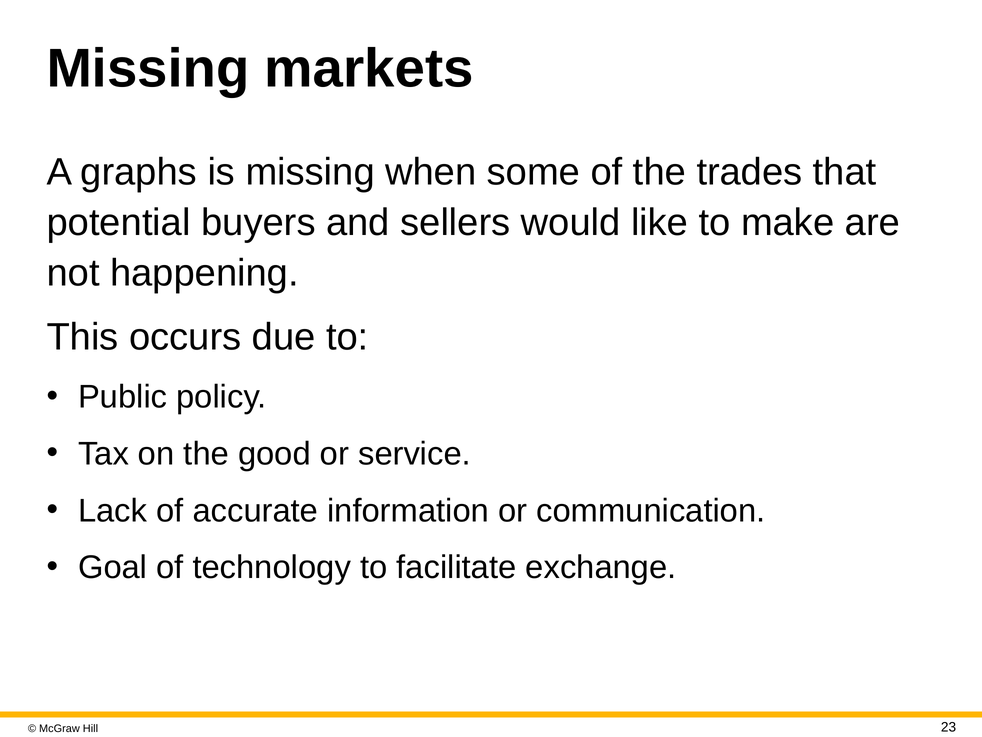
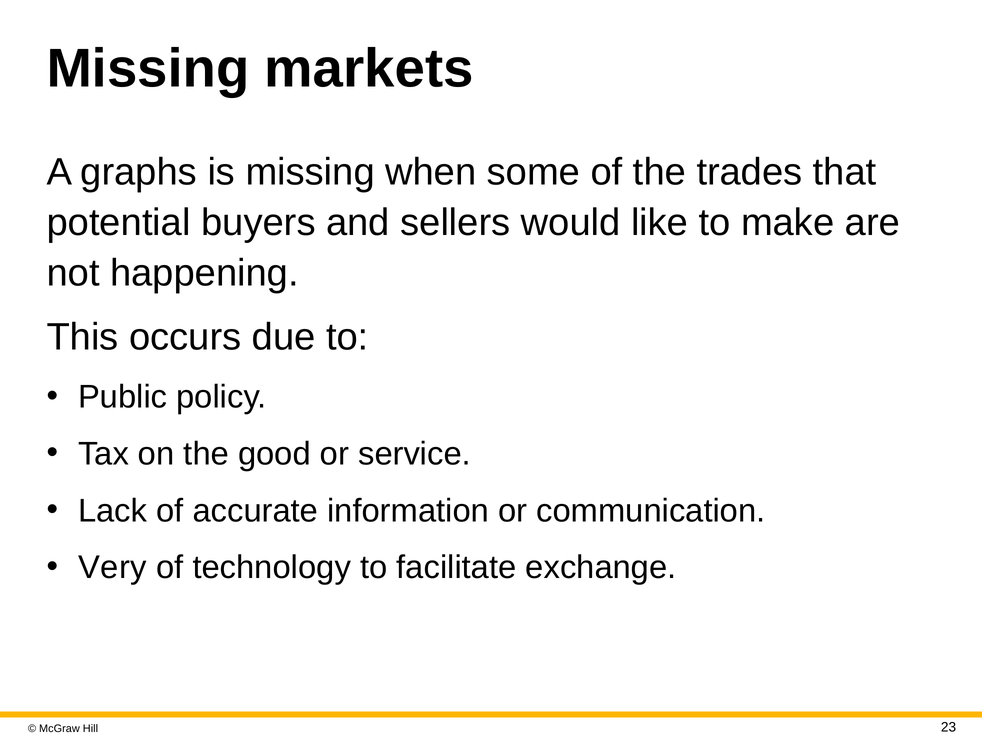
Goal: Goal -> Very (112, 567)
